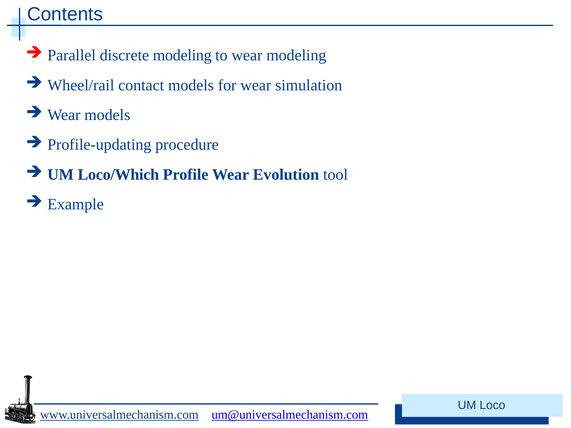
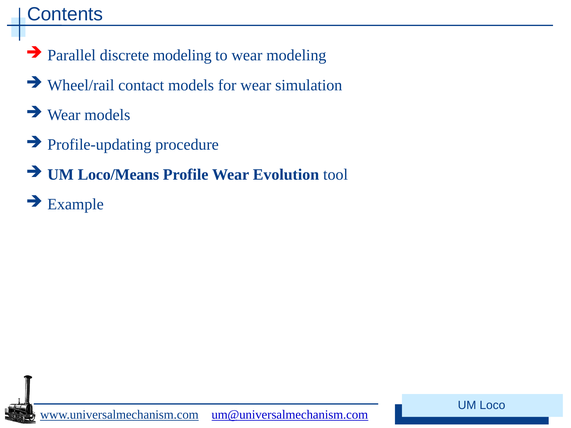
Loco/Which: Loco/Which -> Loco/Means (118, 175)
